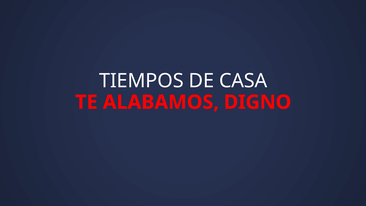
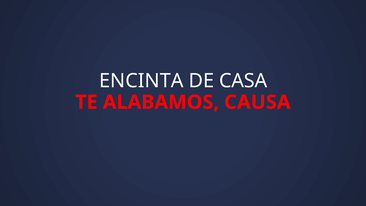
TIEMPOS: TIEMPOS -> ENCINTA (141, 81)
DIGNO: DIGNO -> CAUSA (257, 102)
